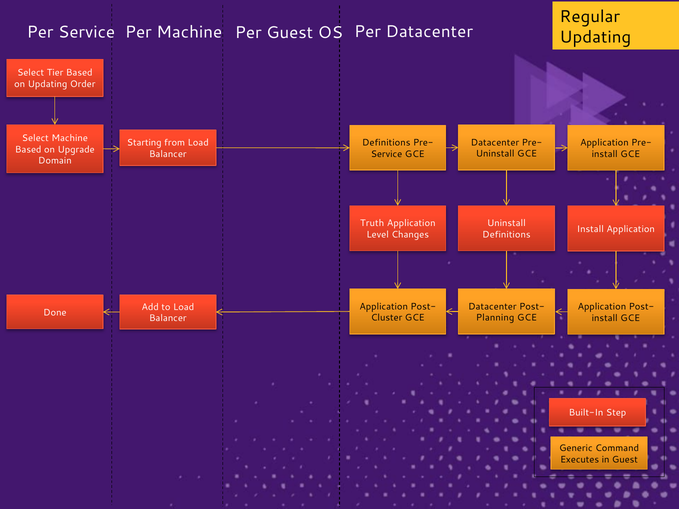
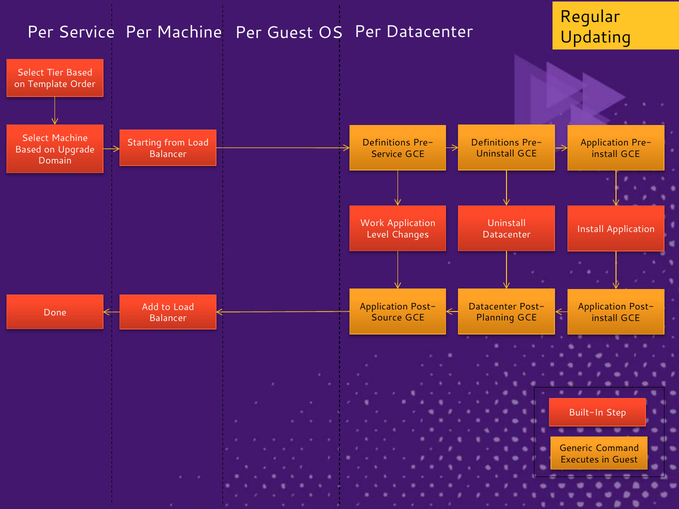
on Updating: Updating -> Template (48, 84)
Datacenter: Datacenter -> Definitions (495, 143)
Truth: Truth -> Work (372, 223)
Definitions: Definitions -> Datacenter (506, 235)
Cluster: Cluster -> Source (386, 318)
